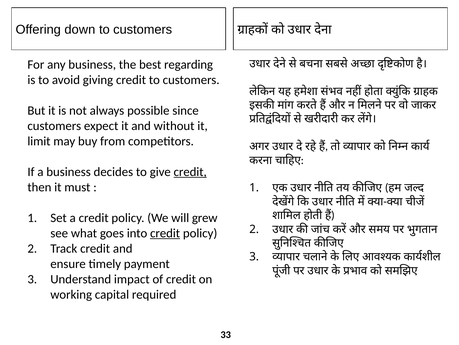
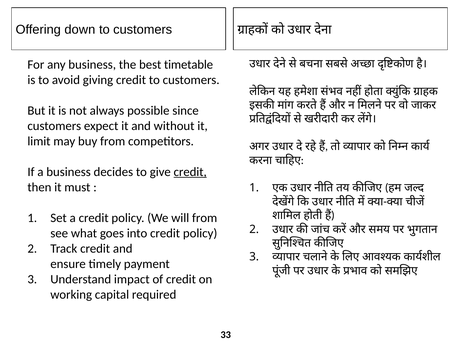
regarding: regarding -> timetable (189, 64)
will grew: grew -> from (205, 217)
credit underline: present -> none (165, 233)
